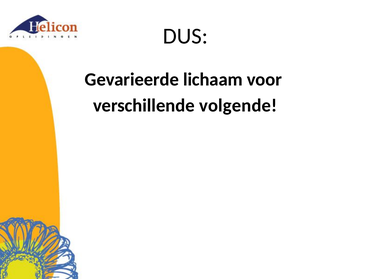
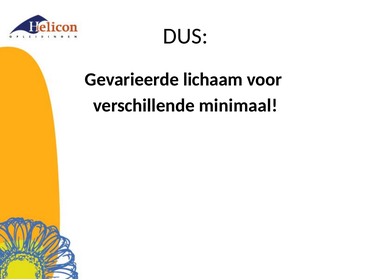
volgende: volgende -> minimaal (238, 105)
